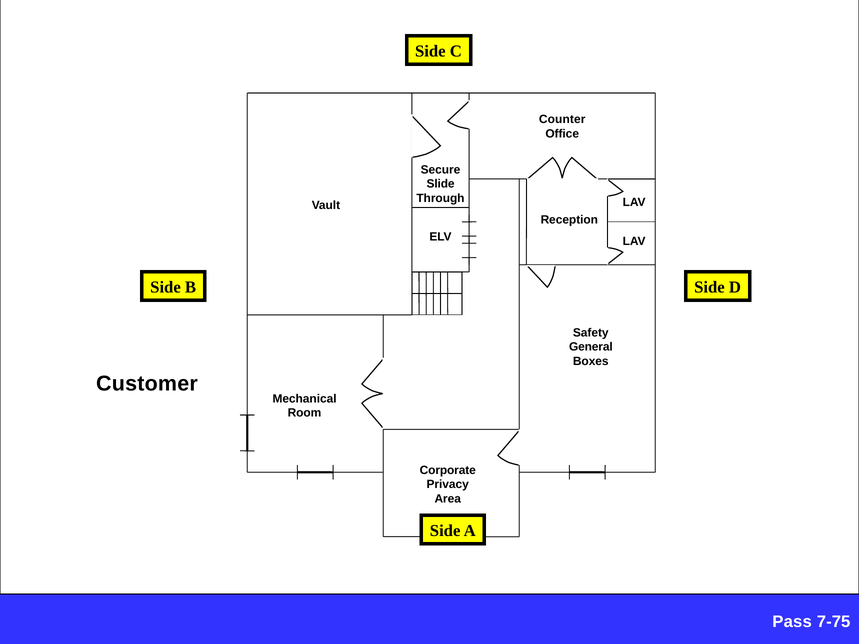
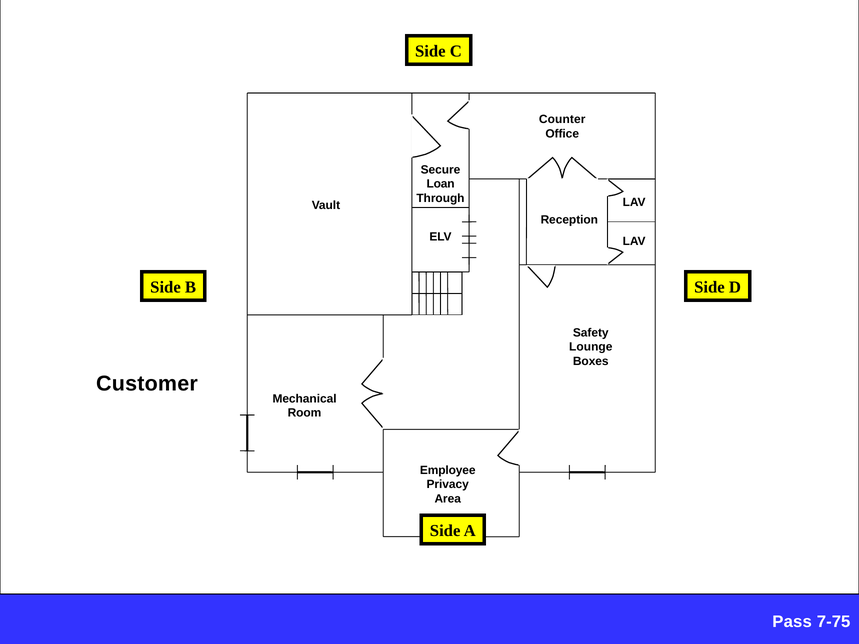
Slide: Slide -> Loan (441, 184)
General: General -> Lounge (591, 347)
Corporate: Corporate -> Employee (448, 470)
